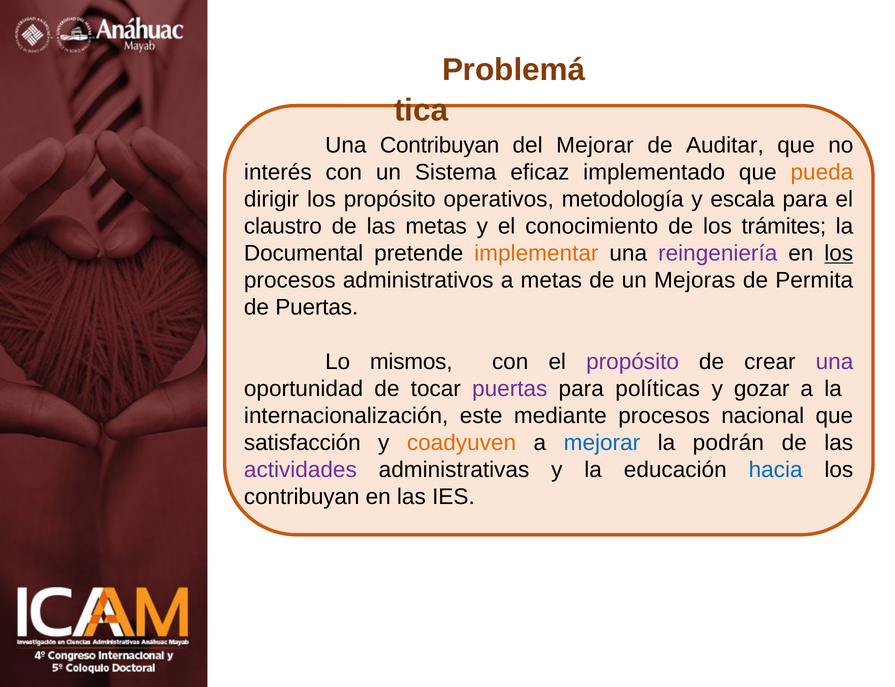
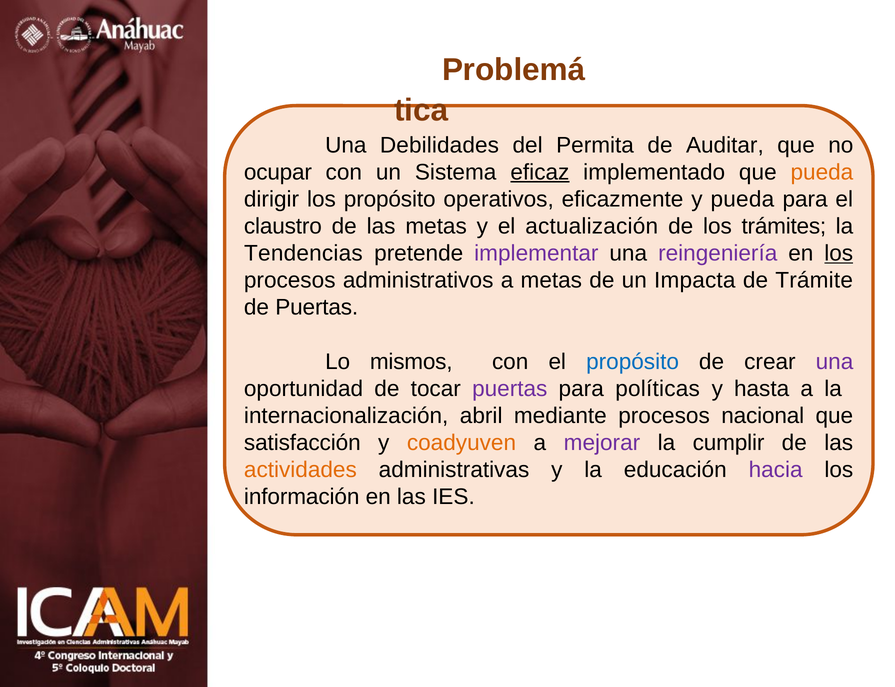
Una Contribuyan: Contribuyan -> Debilidades (439, 145)
del Mejorar: Mejorar -> Permita (595, 145)
interés: interés -> ocupar (278, 172)
eficaz underline: none -> present (540, 172)
metodología: metodología -> eficazmente (623, 199)
y escala: escala -> pueda (742, 199)
conocimiento: conocimiento -> actualización (592, 226)
Documental: Documental -> Tendencias (303, 253)
implementar colour: orange -> purple (536, 253)
Mejoras: Mejoras -> Impacta (695, 281)
Permita: Permita -> Trámite (814, 281)
propósito colour: purple -> blue (633, 362)
gozar: gozar -> hasta (762, 389)
este: este -> abril (481, 416)
mejorar colour: blue -> purple (602, 443)
podrán: podrán -> cumplir (729, 443)
actividades colour: purple -> orange (300, 470)
hacia colour: blue -> purple (776, 470)
contribuyan: contribuyan -> información (302, 497)
